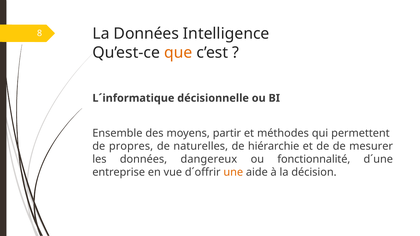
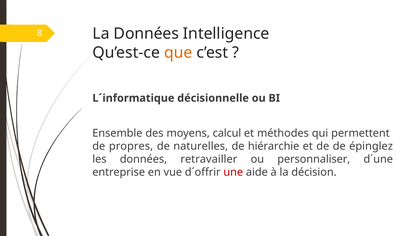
partir: partir -> calcul (227, 133)
mesurer: mesurer -> épinglez (371, 146)
dangereux: dangereux -> retravailler (209, 159)
fonctionnalité: fonctionnalité -> personnaliser (314, 159)
une colour: orange -> red (233, 173)
